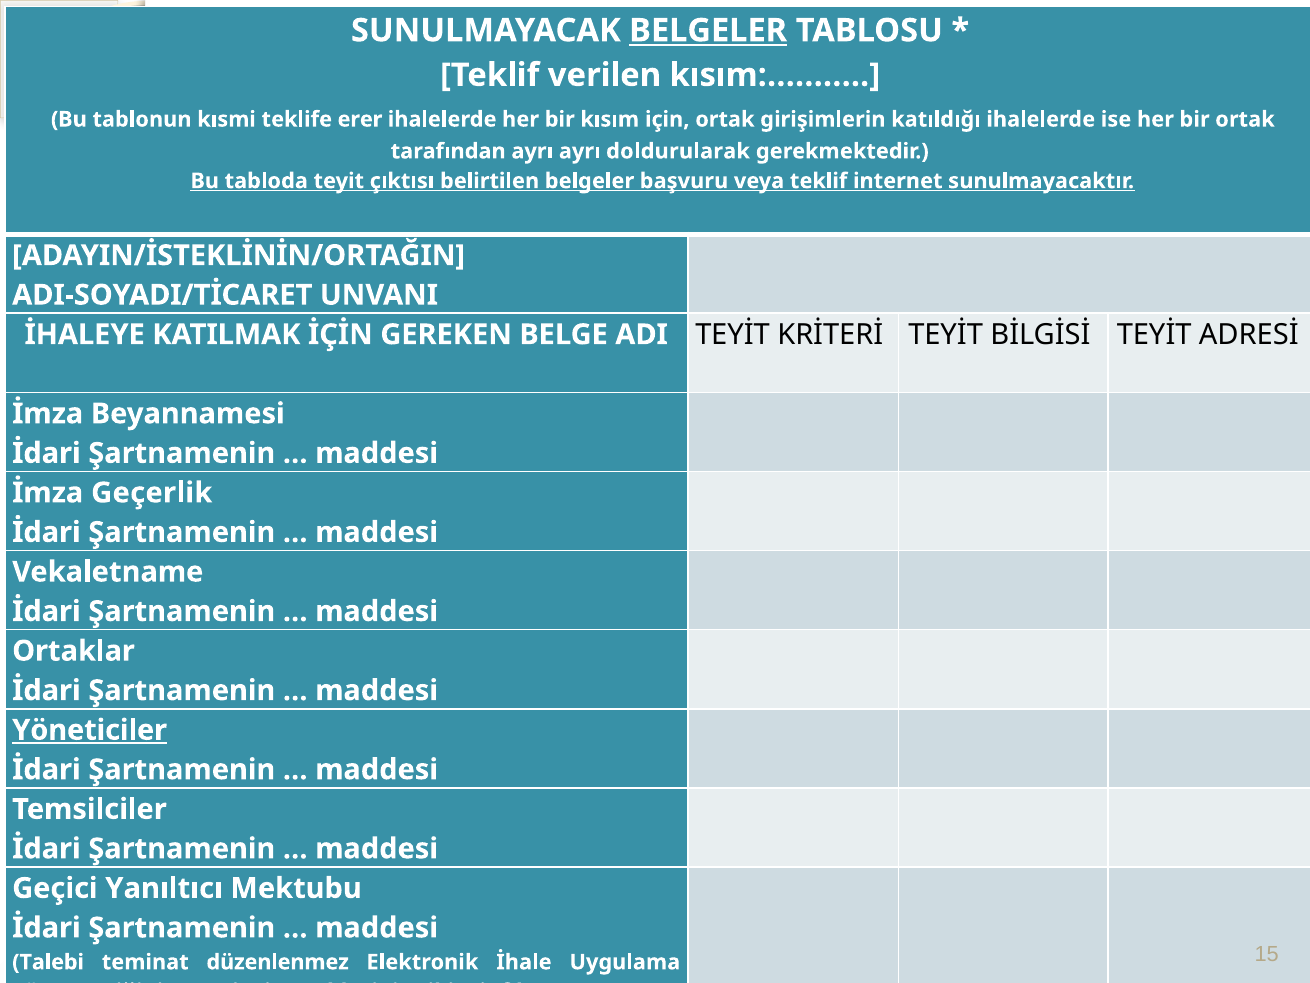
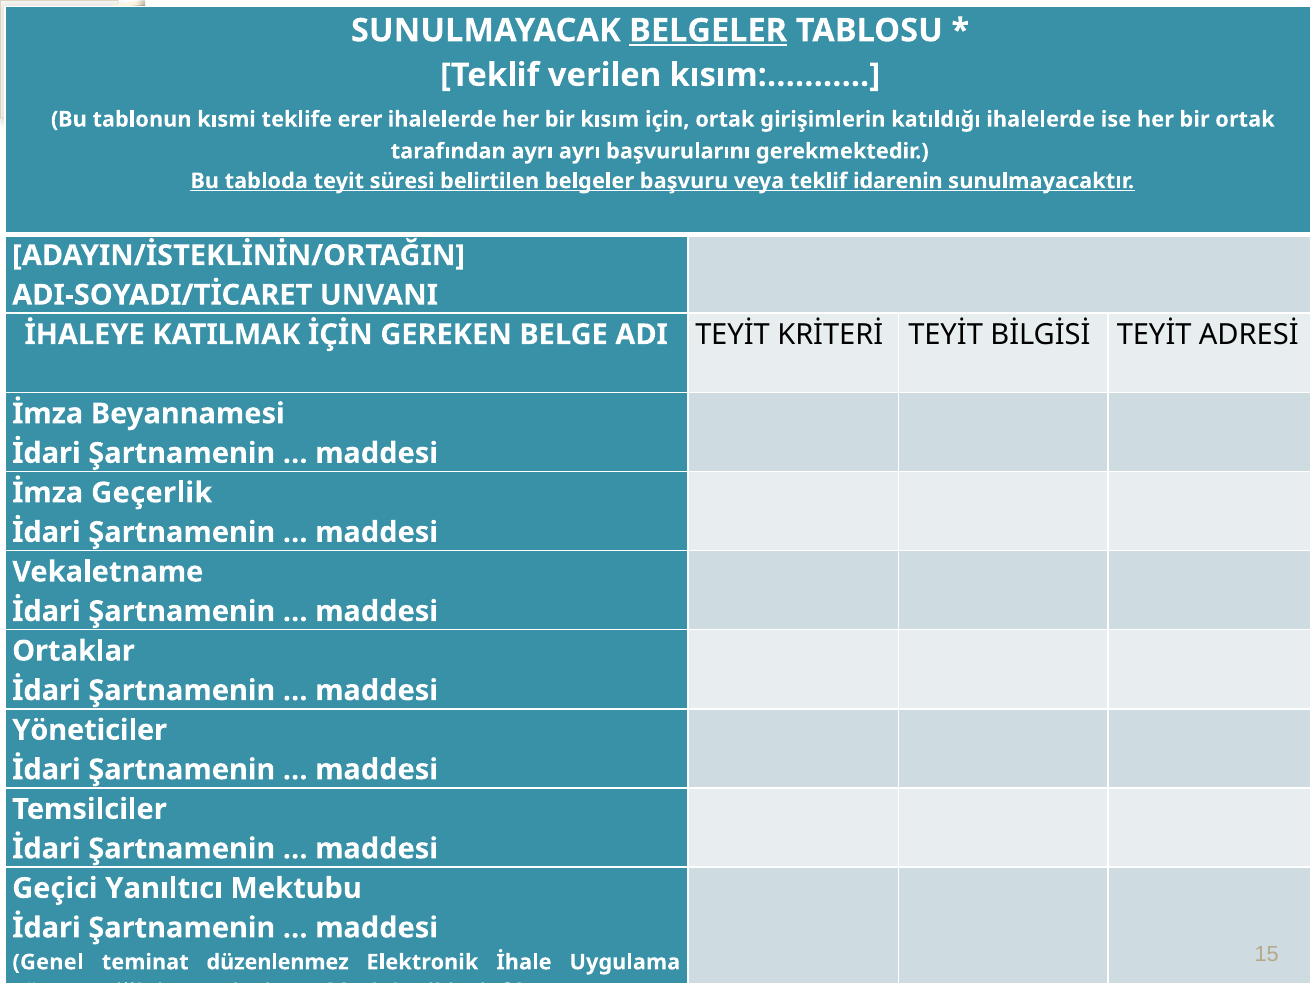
doldurularak: doldurularak -> başvurularını (678, 151)
çıktısı: çıktısı -> süresi (402, 181)
internet: internet -> idarenin (898, 181)
Yöneticiler underline: present -> none (90, 730)
Talebi: Talebi -> Genel (48, 962)
